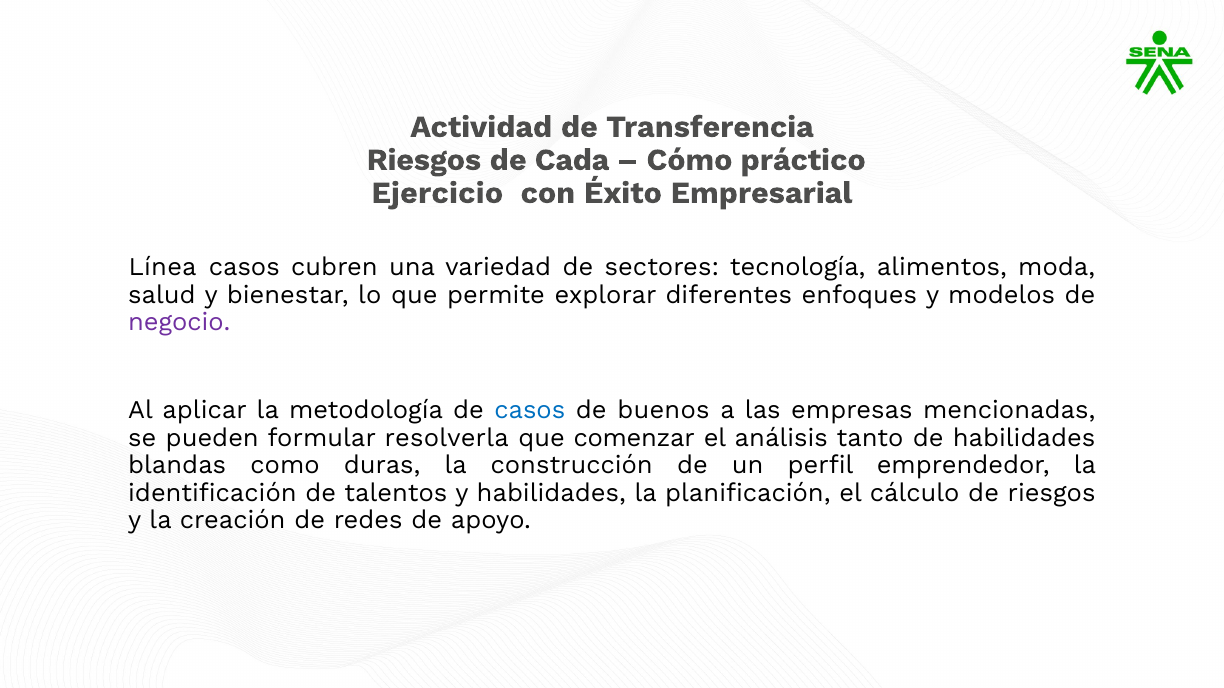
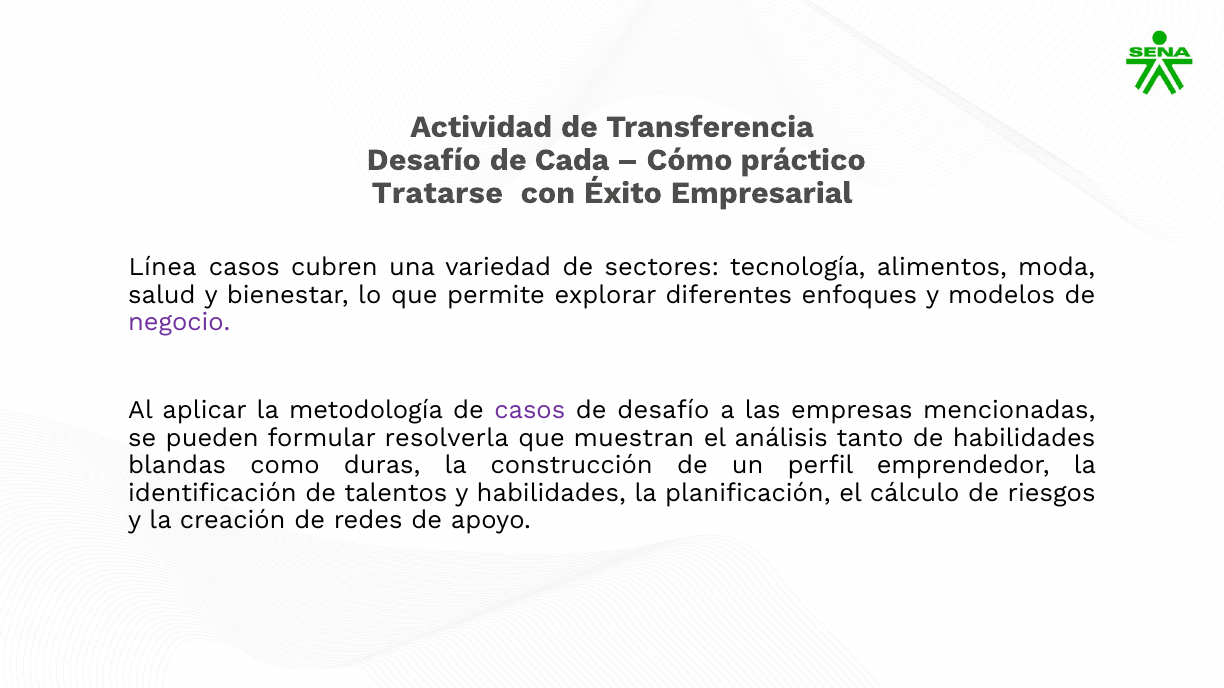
Riesgos: Riesgos -> Desafío (424, 160)
Ejercicio: Ejercicio -> Tratarse (437, 193)
casos colour: blue -> purple (530, 411)
de buenos: buenos -> desafío (663, 411)
comenzar: comenzar -> muestran (634, 438)
